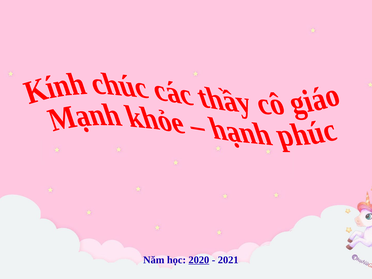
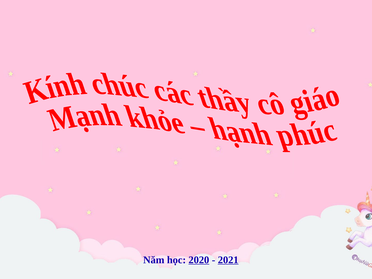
2021 underline: none -> present (228, 260)
